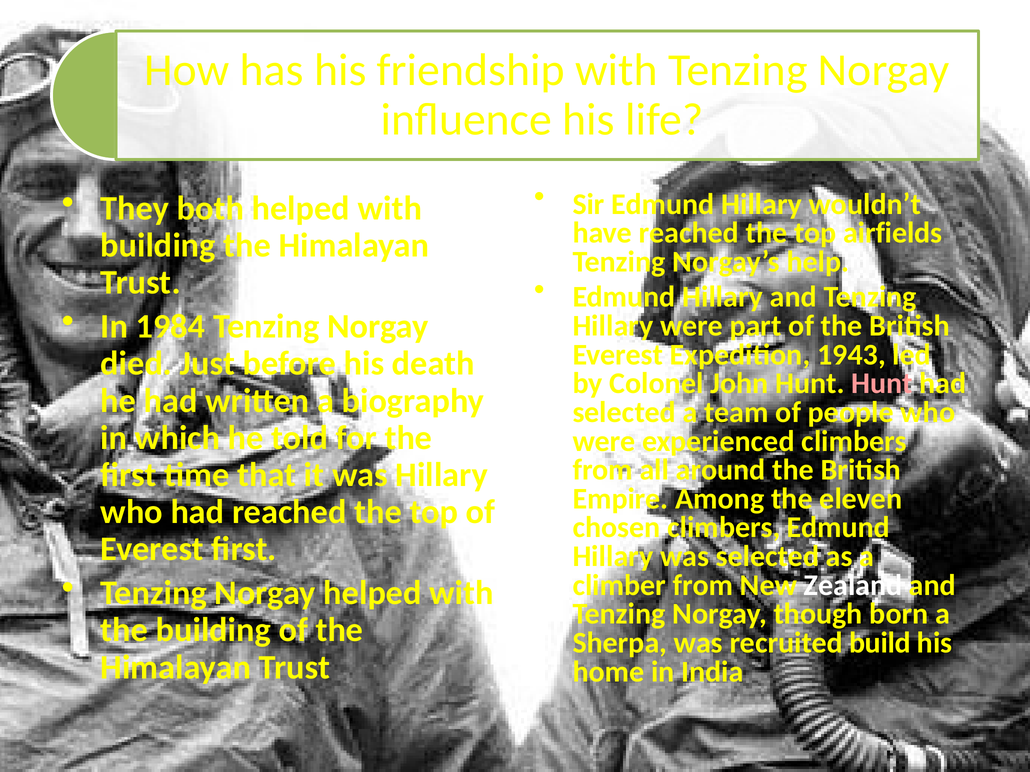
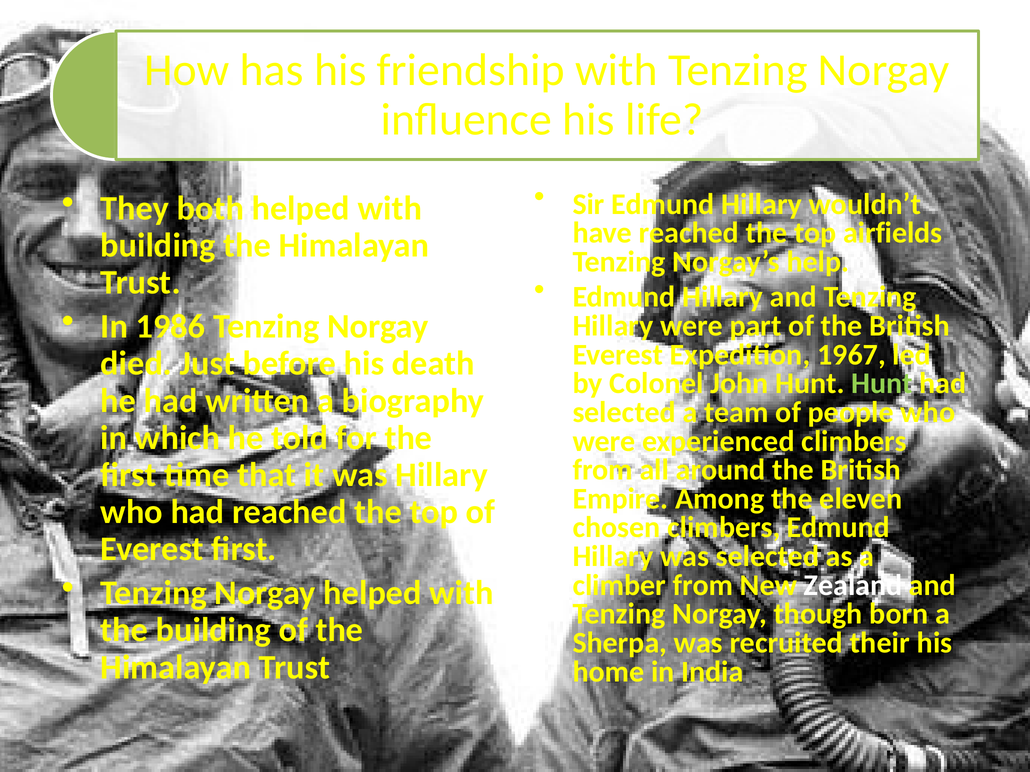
1984: 1984 -> 1986 (170, 327)
1943: 1943 -> 1967 (851, 355)
Hunt colour: pink -> light green (882, 384)
build: build -> their (880, 643)
